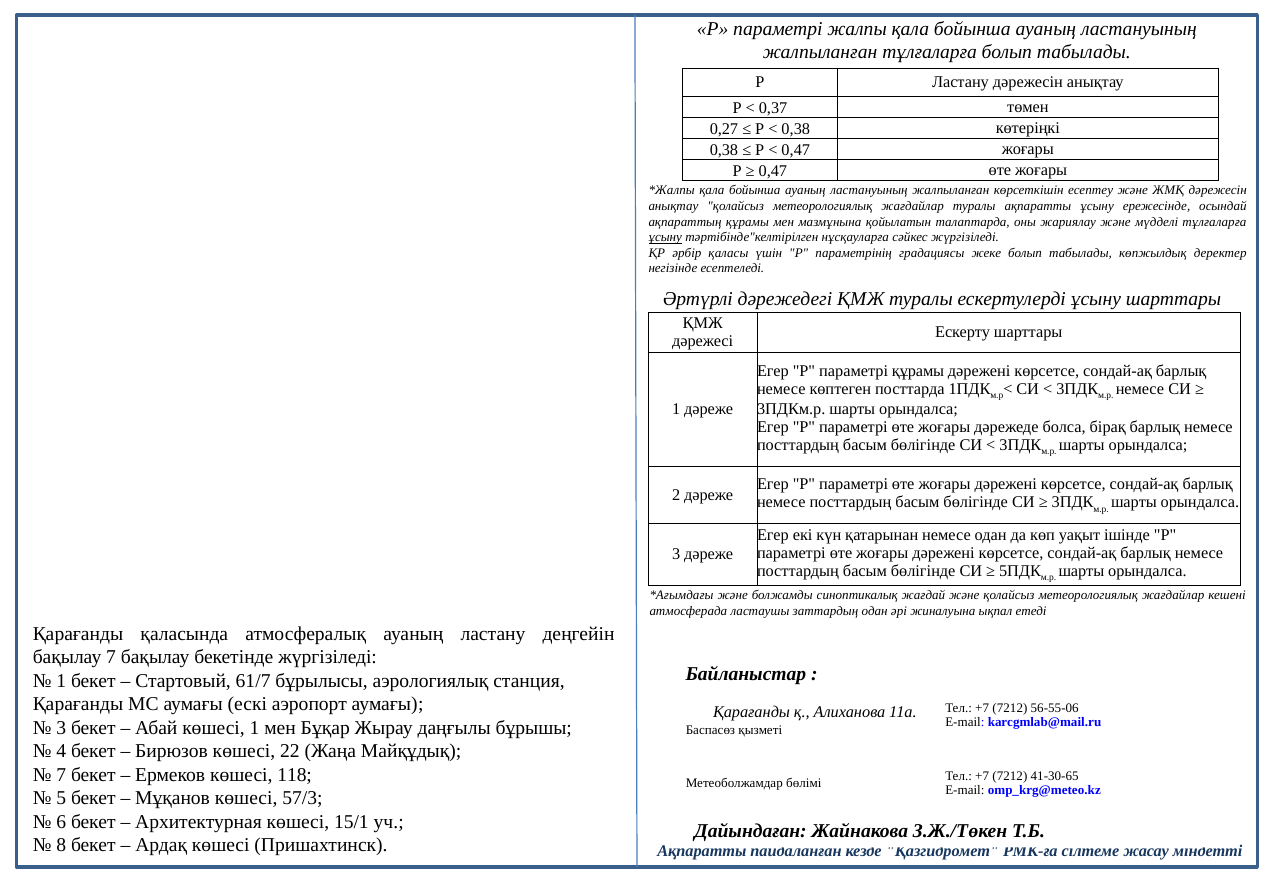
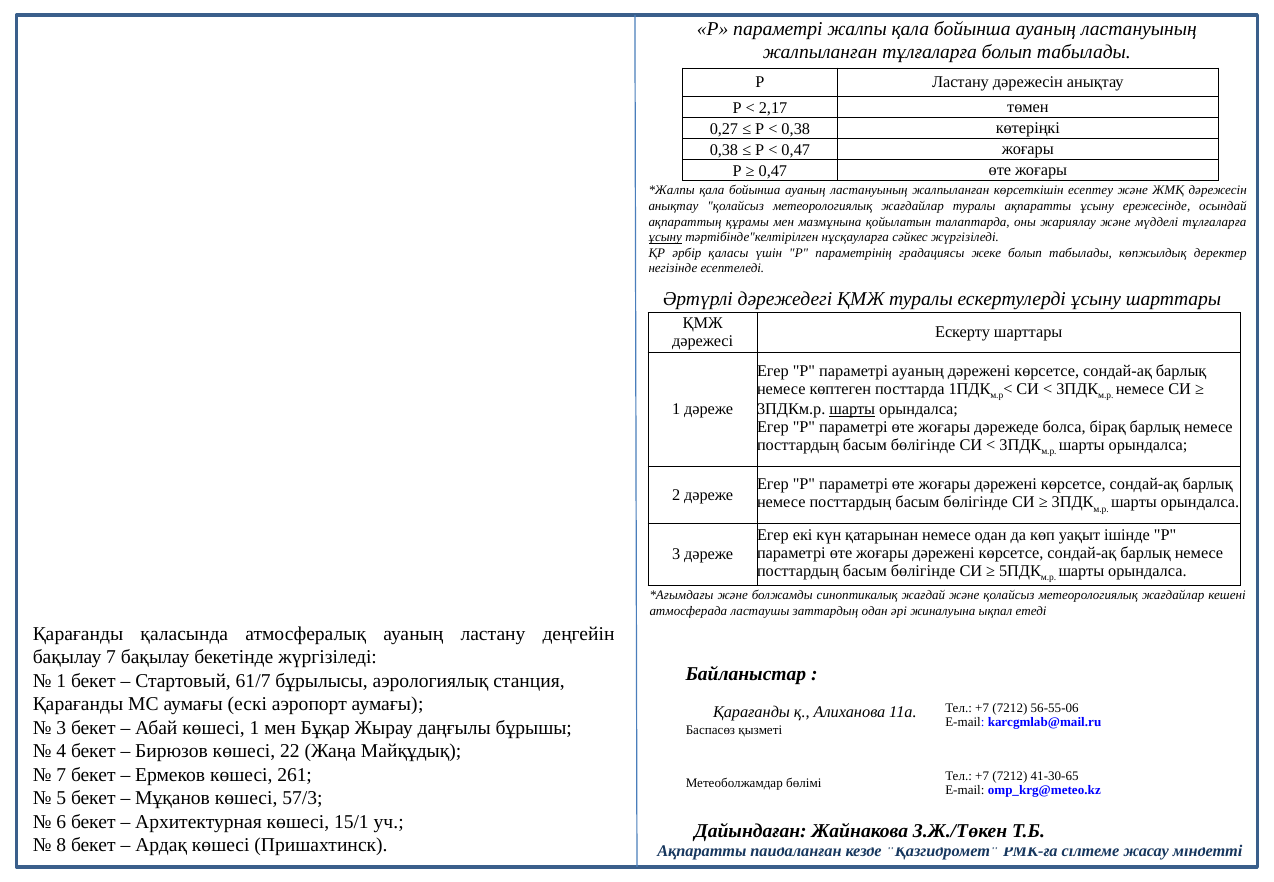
0,37: 0,37 -> 2,17 (773, 108)
параметрі құрамы: құрамы -> ауаның (918, 371)
шарты underline: none -> present (852, 409)
118: 118 -> 261 (295, 775)
